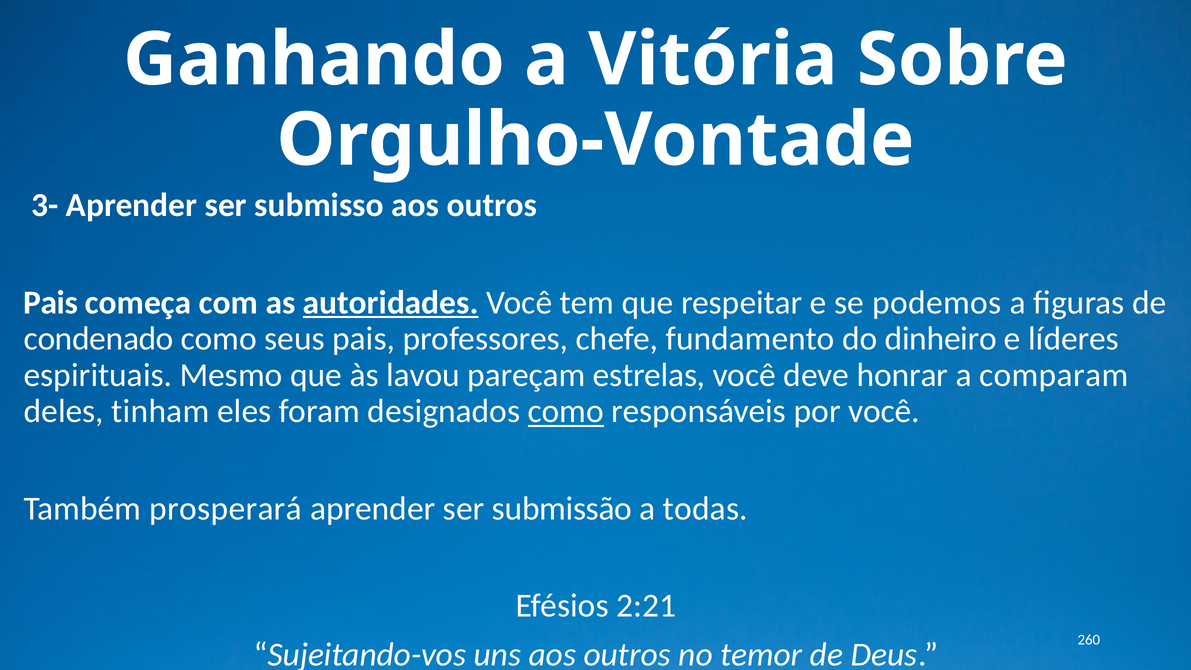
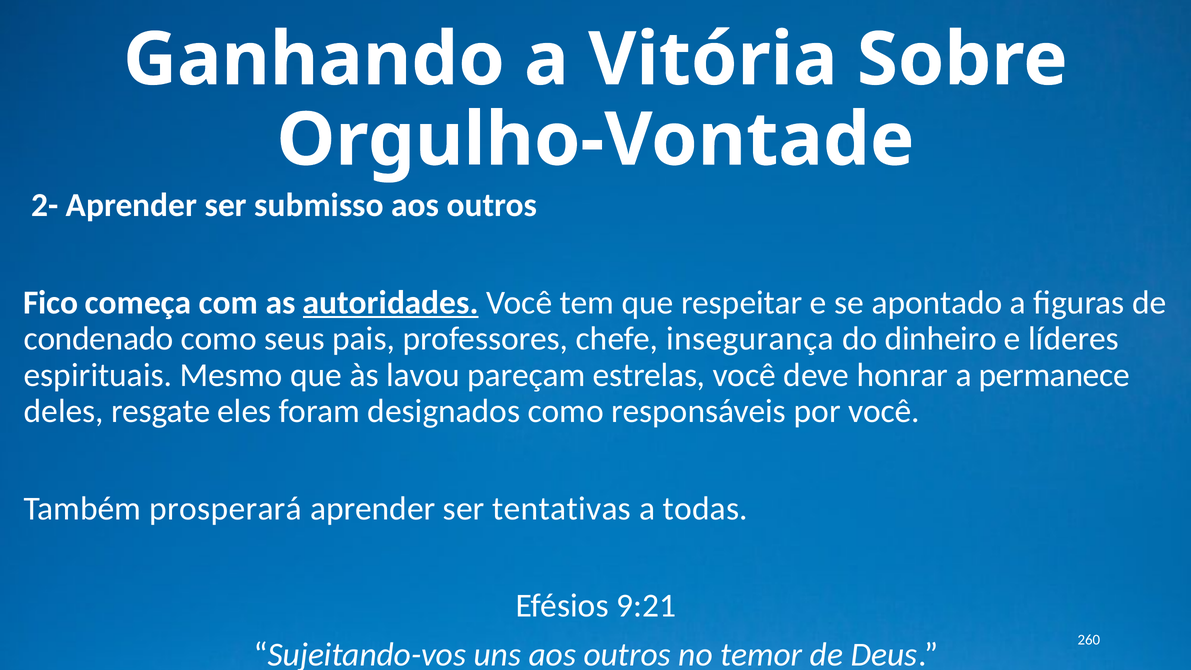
3-: 3- -> 2- (45, 205)
Pais: Pais -> Fico (51, 303)
podemos: podemos -> apontado (937, 303)
fundamento: fundamento -> insegurança (750, 339)
comparam: comparam -> permanece (1054, 375)
tinham: tinham -> resgate (161, 411)
como underline: present -> none (566, 411)
submissão: submissão -> tentativas (562, 509)
2:21: 2:21 -> 9:21 (646, 606)
